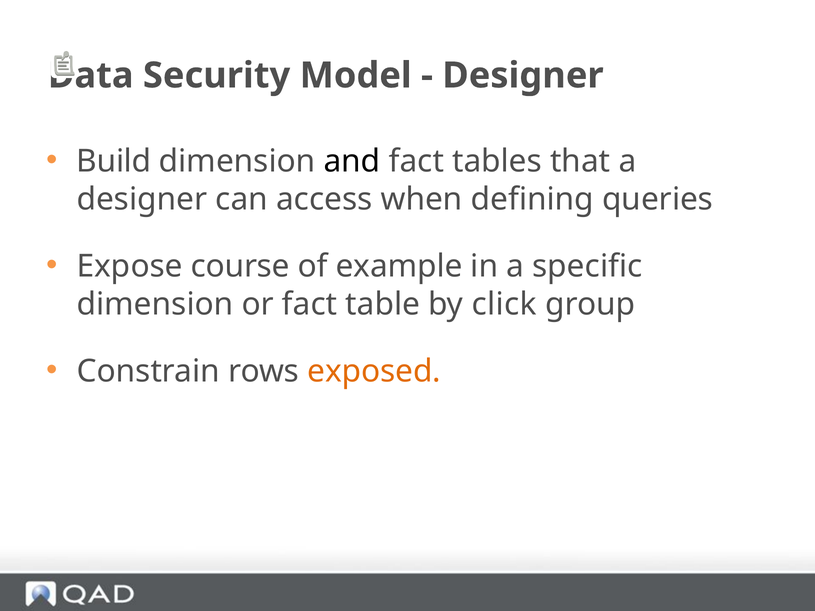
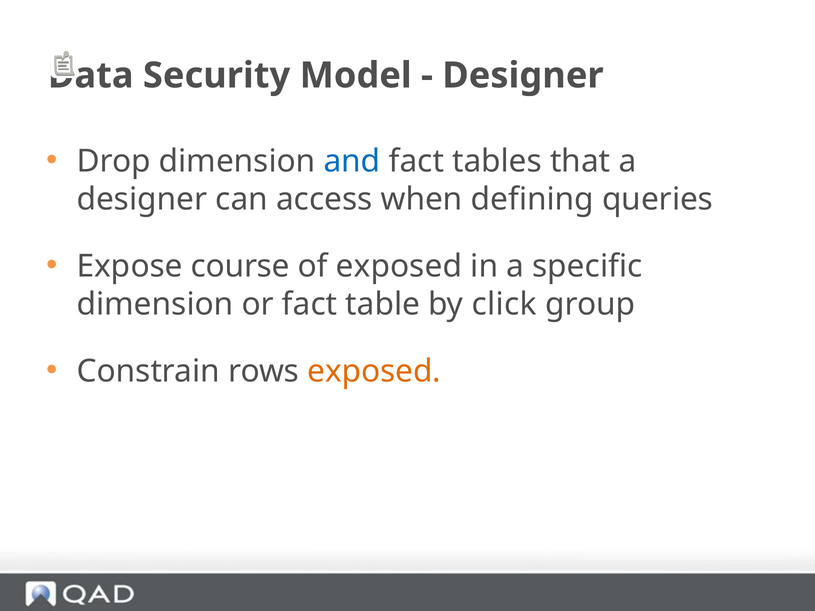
Build: Build -> Drop (114, 161)
and colour: black -> blue (352, 161)
of example: example -> exposed (399, 266)
